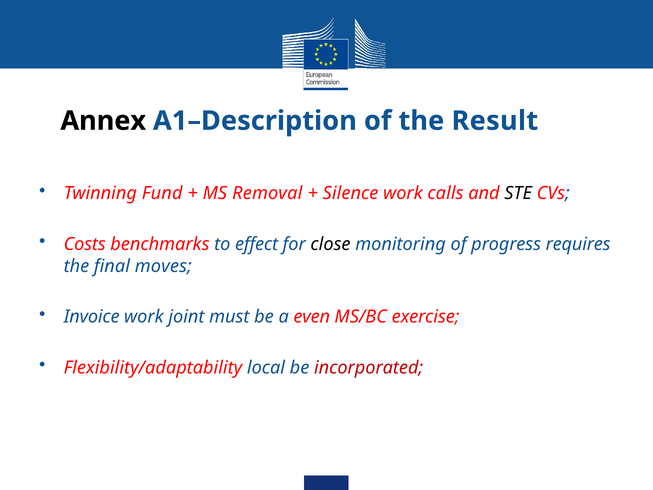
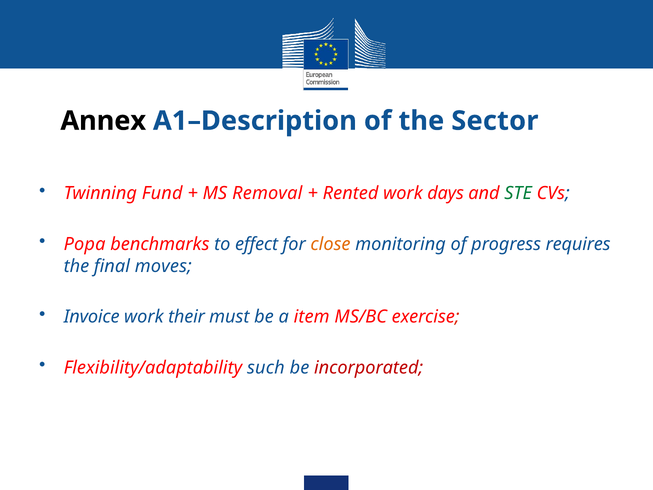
Result: Result -> Sector (495, 121)
Silence: Silence -> Rented (351, 193)
calls: calls -> days (446, 193)
STE colour: black -> green (518, 193)
Costs: Costs -> Popa (85, 244)
close colour: black -> orange (331, 244)
joint: joint -> their (187, 317)
even: even -> item (312, 317)
local: local -> such (266, 368)
